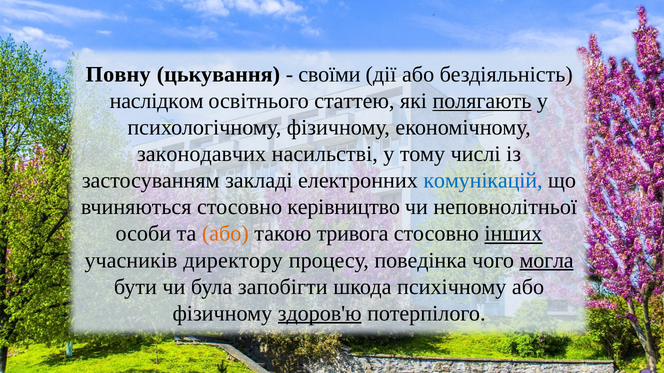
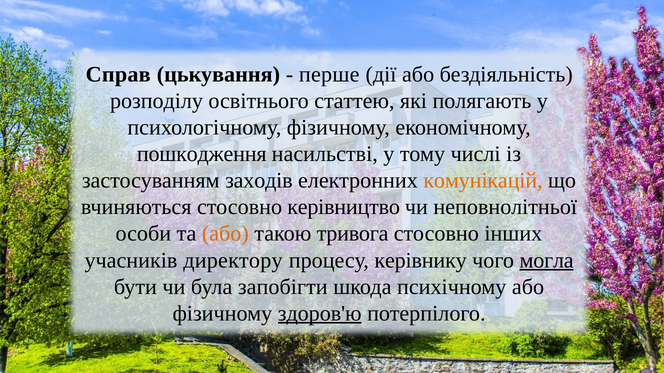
Повну: Повну -> Справ (118, 75)
своїми: своїми -> перше (329, 75)
наслідком: наслідком -> розподілу (157, 101)
полягають underline: present -> none (482, 101)
законодавчих: законодавчих -> пошкодження (202, 154)
закладі: закладі -> заходів (259, 181)
комунікацій colour: blue -> orange (483, 181)
інших underline: present -> none (513, 234)
поведінка: поведінка -> керівнику (421, 261)
